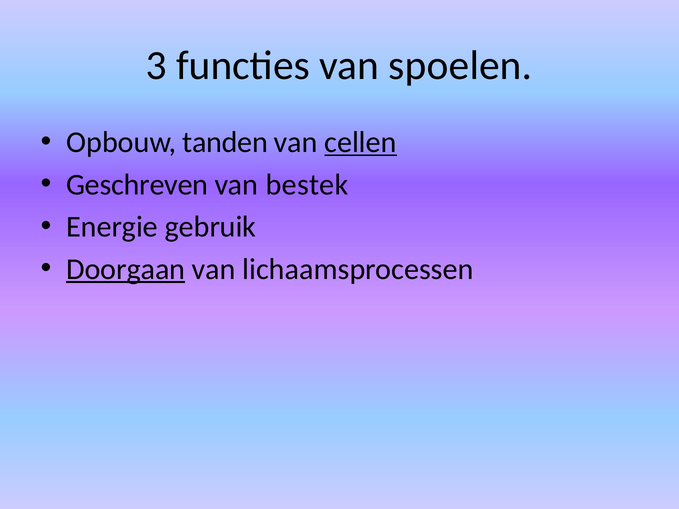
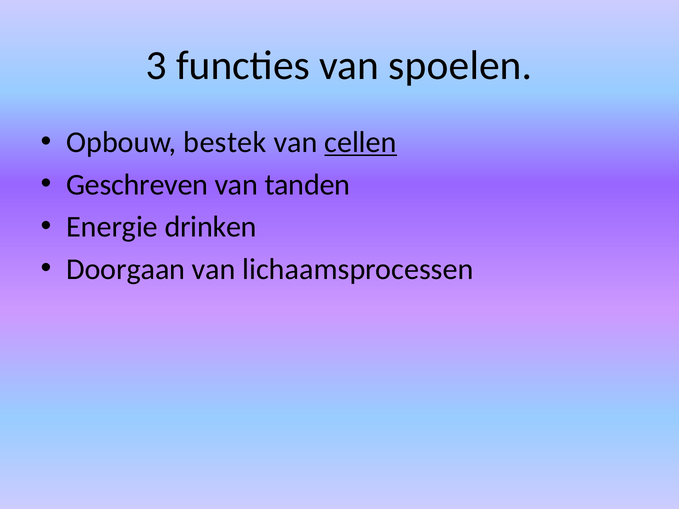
tanden: tanden -> bestek (225, 142)
bestek: bestek -> tanden (307, 185)
gebruik: gebruik -> drinken (211, 227)
Doorgaan underline: present -> none (126, 269)
